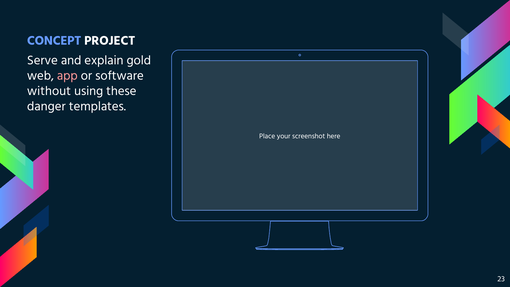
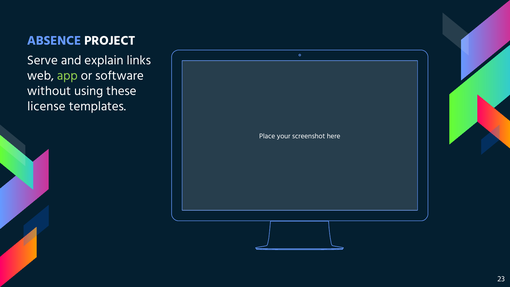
CONCEPT: CONCEPT -> ABSENCE (54, 41)
gold: gold -> links (139, 60)
app colour: pink -> light green (67, 76)
danger: danger -> license (46, 106)
